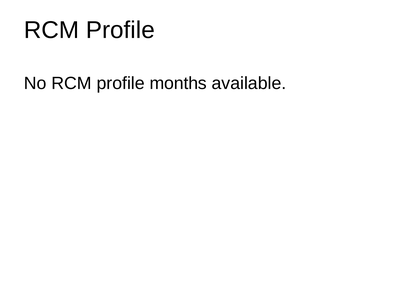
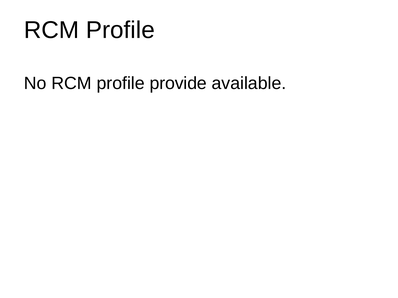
months: months -> provide (178, 83)
